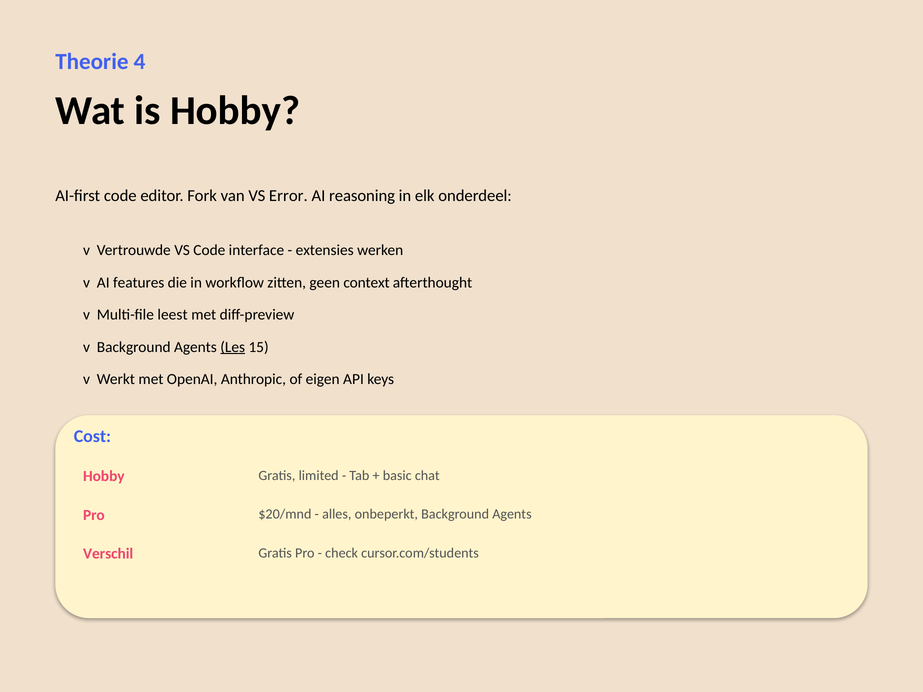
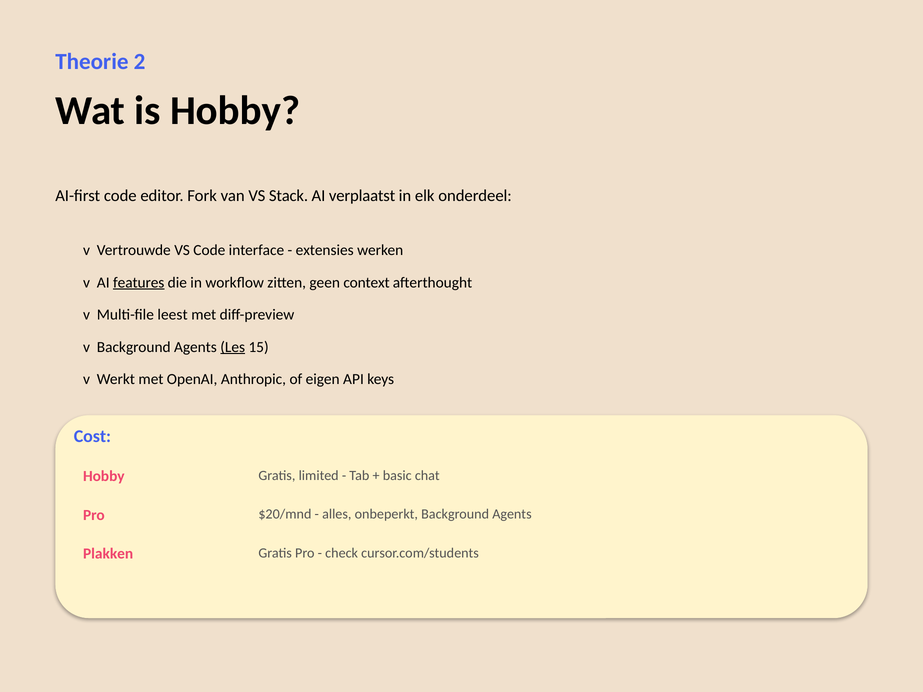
4: 4 -> 2 (140, 62)
Error: Error -> Stack (288, 196)
reasoning: reasoning -> verplaatst (362, 196)
features underline: none -> present (139, 283)
Verschil: Verschil -> Plakken (108, 554)
